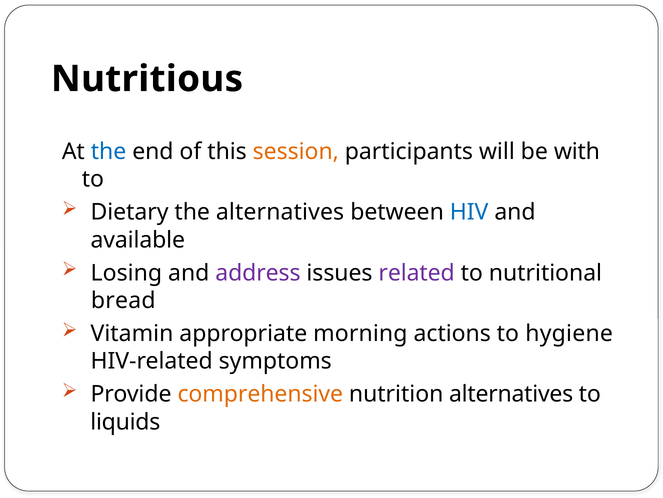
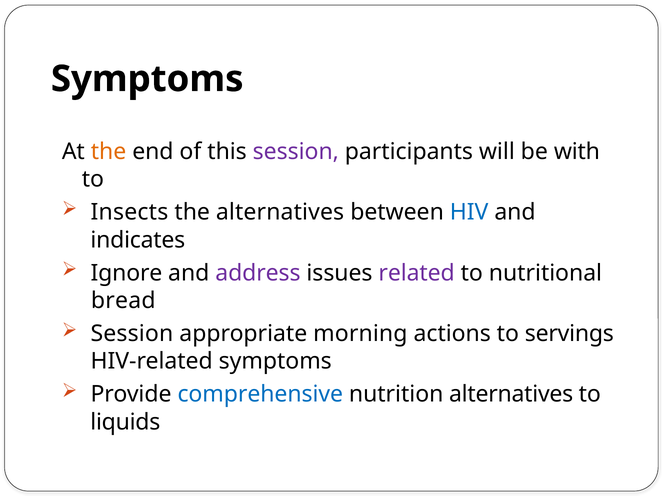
Nutritious: Nutritious -> Symptoms (147, 79)
the colour: blue -> orange (109, 151)
session colour: orange -> purple (296, 151)
Dietary: Dietary -> Insects (129, 212)
available: available -> indicates (138, 240)
Losing: Losing -> Ignore (126, 273)
Vitamin: Vitamin -> Session (132, 333)
hygiene: hygiene -> servings (569, 333)
comprehensive colour: orange -> blue (260, 394)
